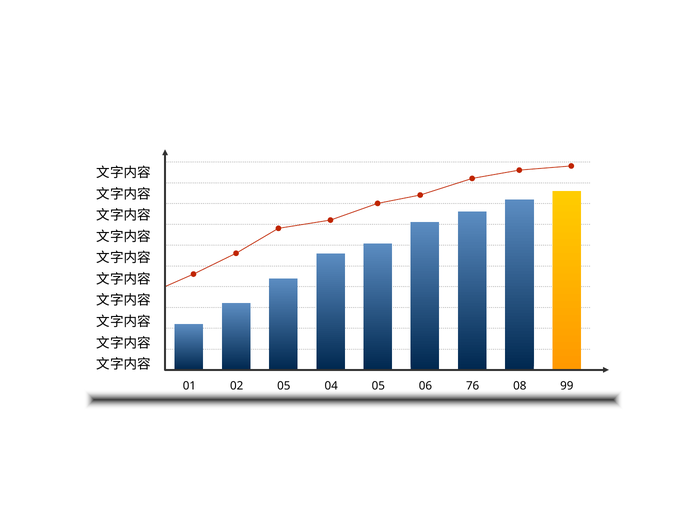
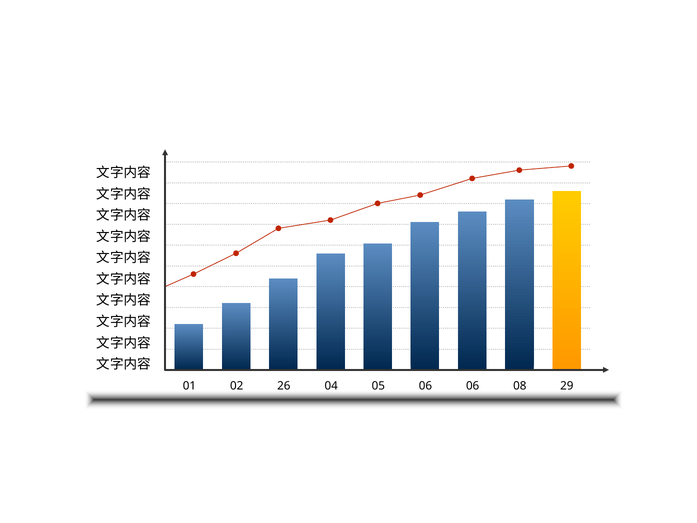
02 05: 05 -> 26 (284, 386)
06 76: 76 -> 06 (473, 386)
99: 99 -> 29 (567, 386)
